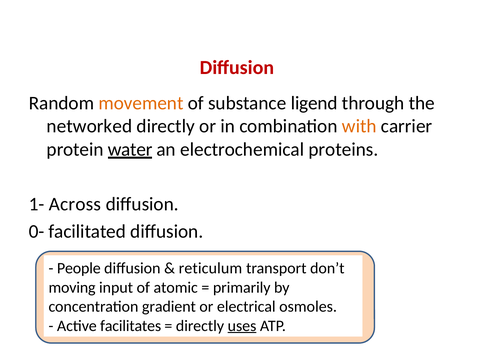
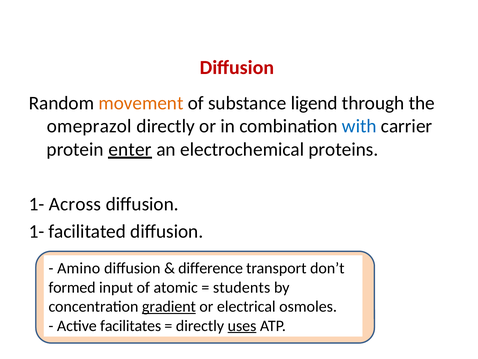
networked: networked -> omeprazol (89, 126)
with colour: orange -> blue (359, 126)
water: water -> enter (130, 149)
0-: 0- -> 1- (36, 231)
People: People -> Amino (79, 268)
reticulum: reticulum -> difference (211, 268)
moving: moving -> formed (72, 287)
primarily: primarily -> students (242, 287)
gradient underline: none -> present (169, 306)
